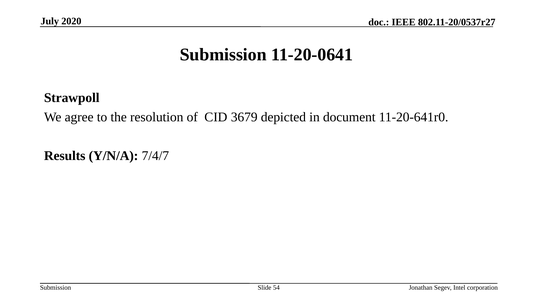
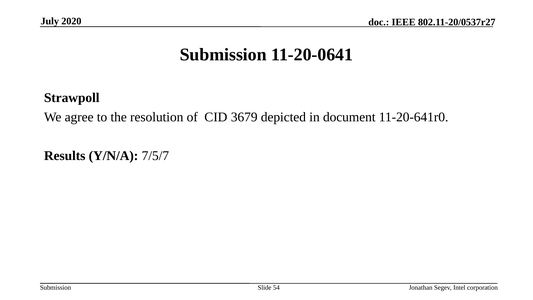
7/4/7: 7/4/7 -> 7/5/7 (155, 156)
